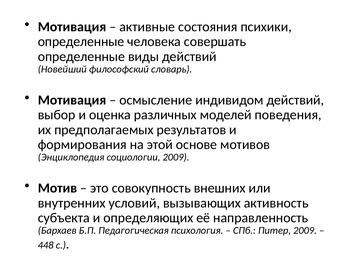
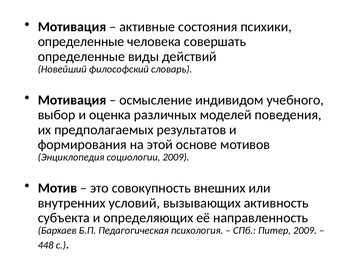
индивидом действий: действий -> учебного (295, 100)
